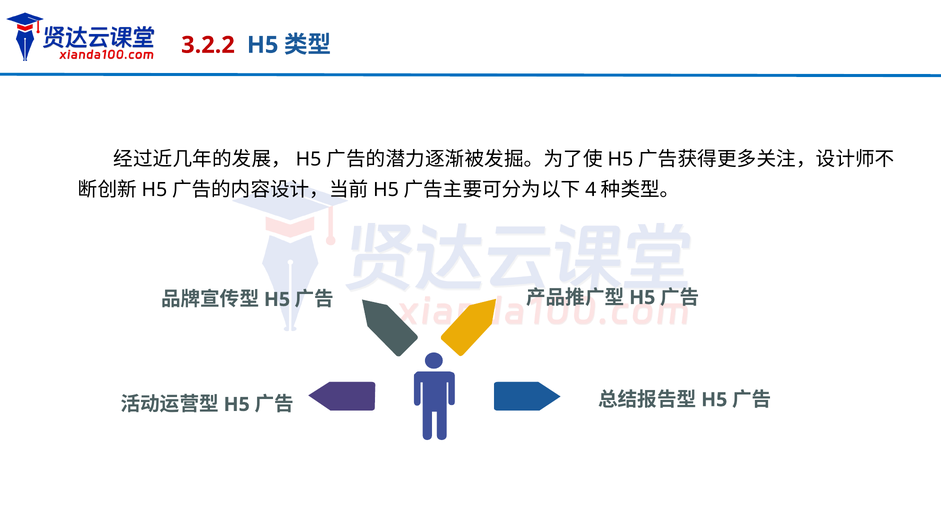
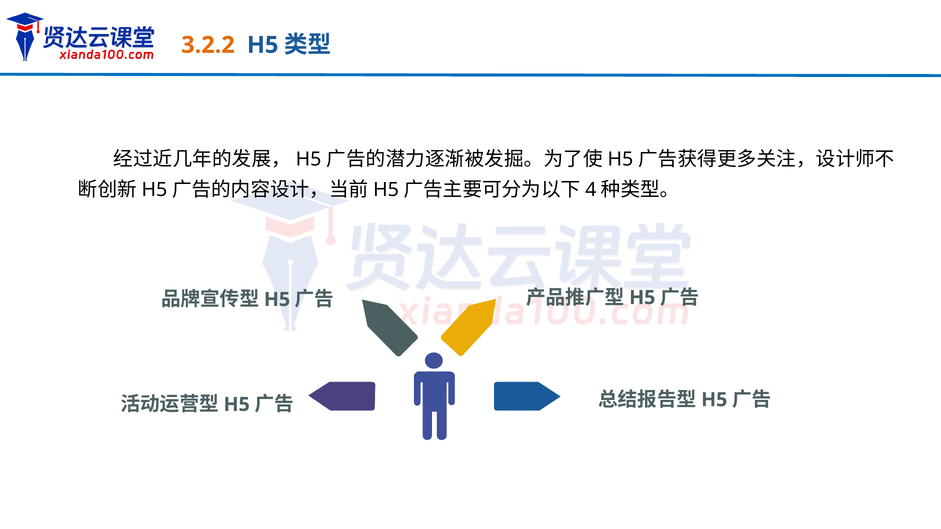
3.2.2 colour: red -> orange (208, 45)
